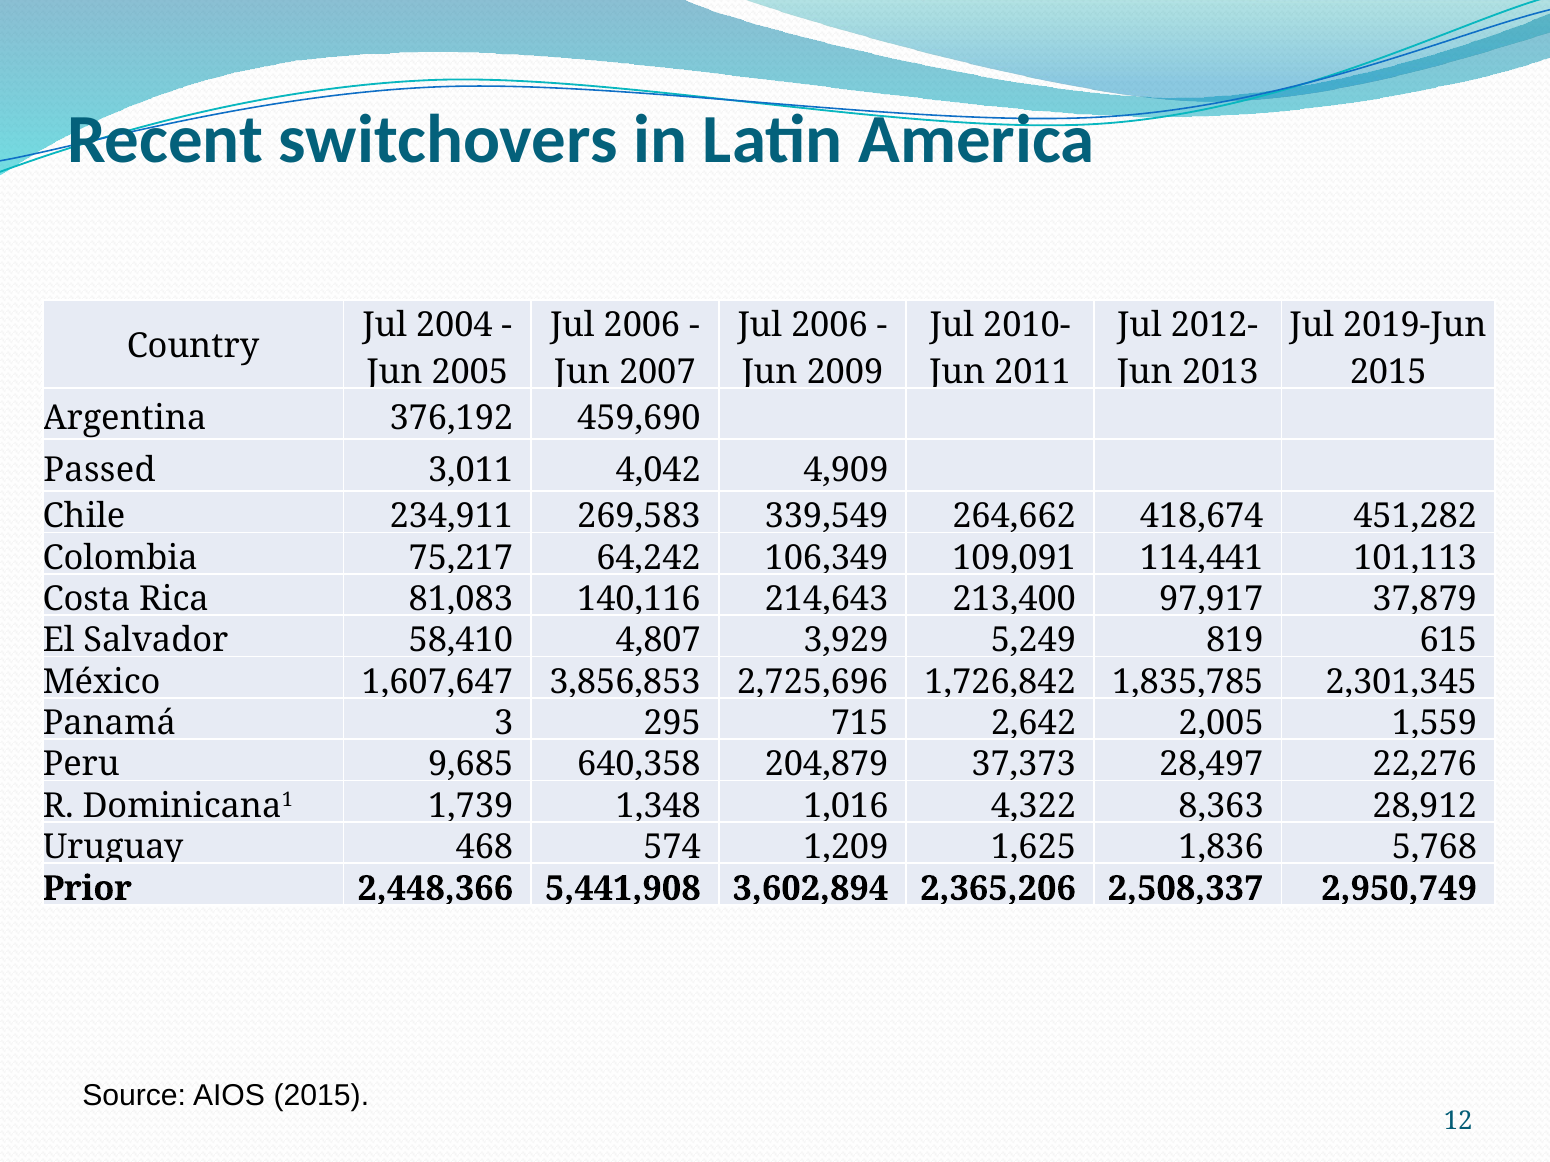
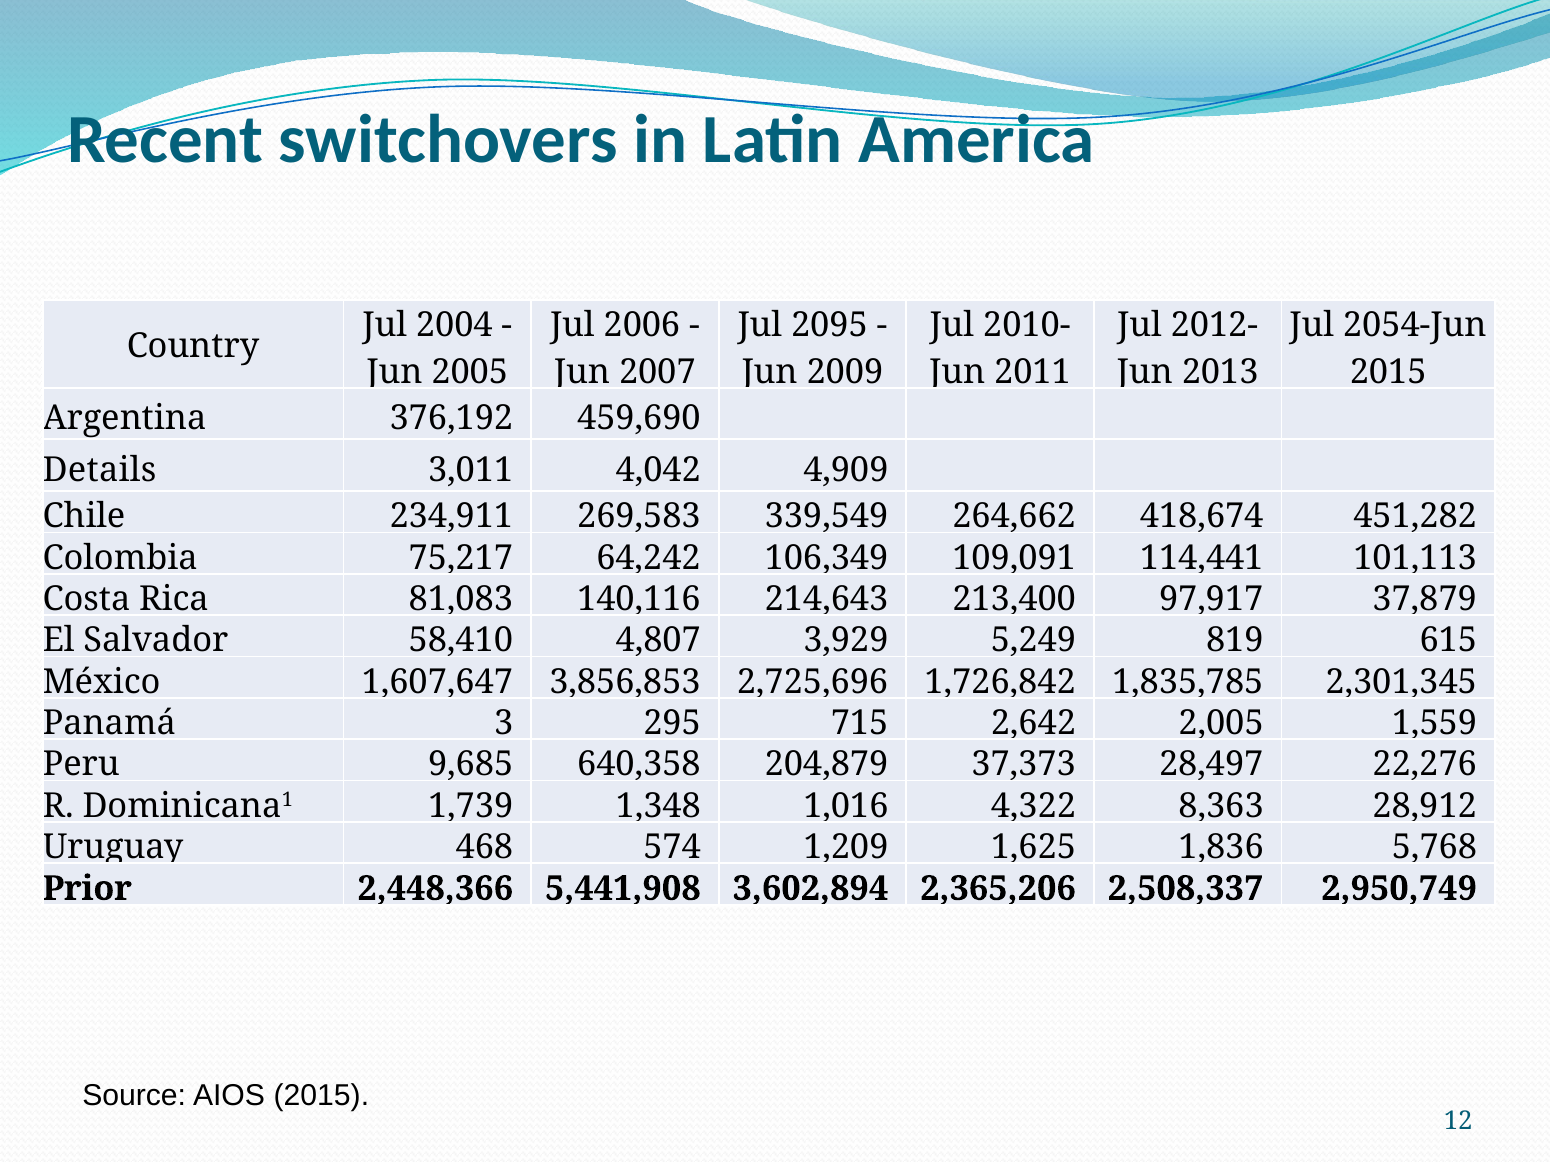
2006: 2006 -> 2095 (829, 326)
2019-Jun: 2019-Jun -> 2054-Jun (1415, 326)
Passed: Passed -> Details (100, 470)
